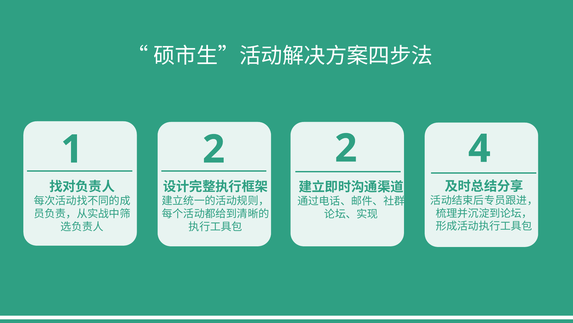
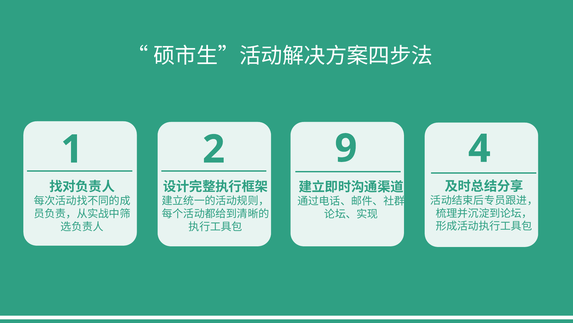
2 2: 2 -> 9 (346, 148)
